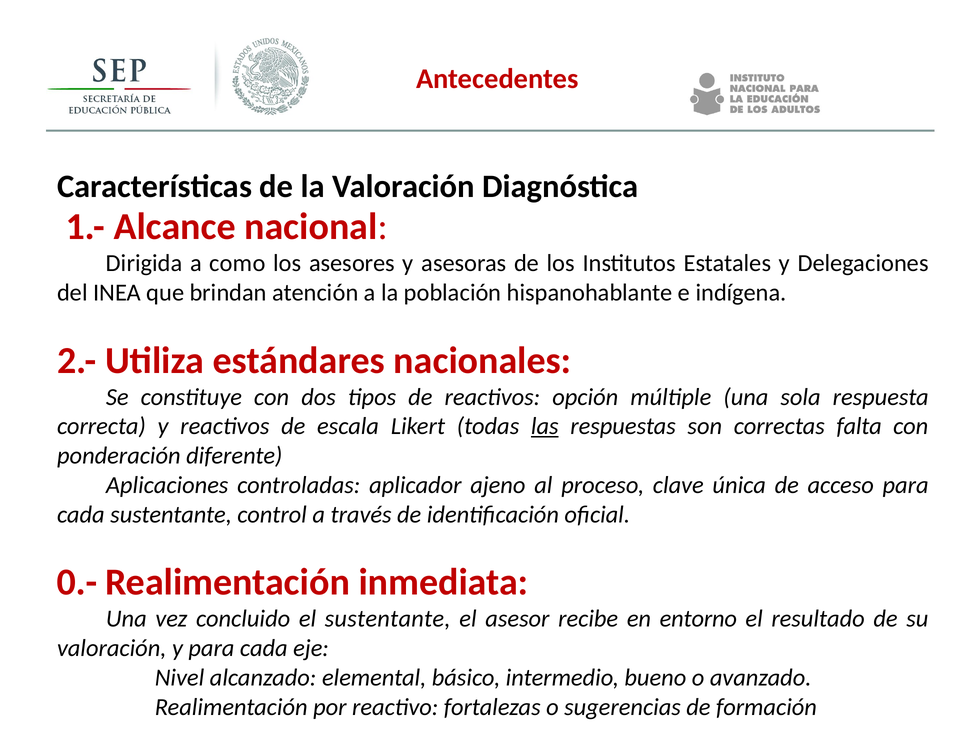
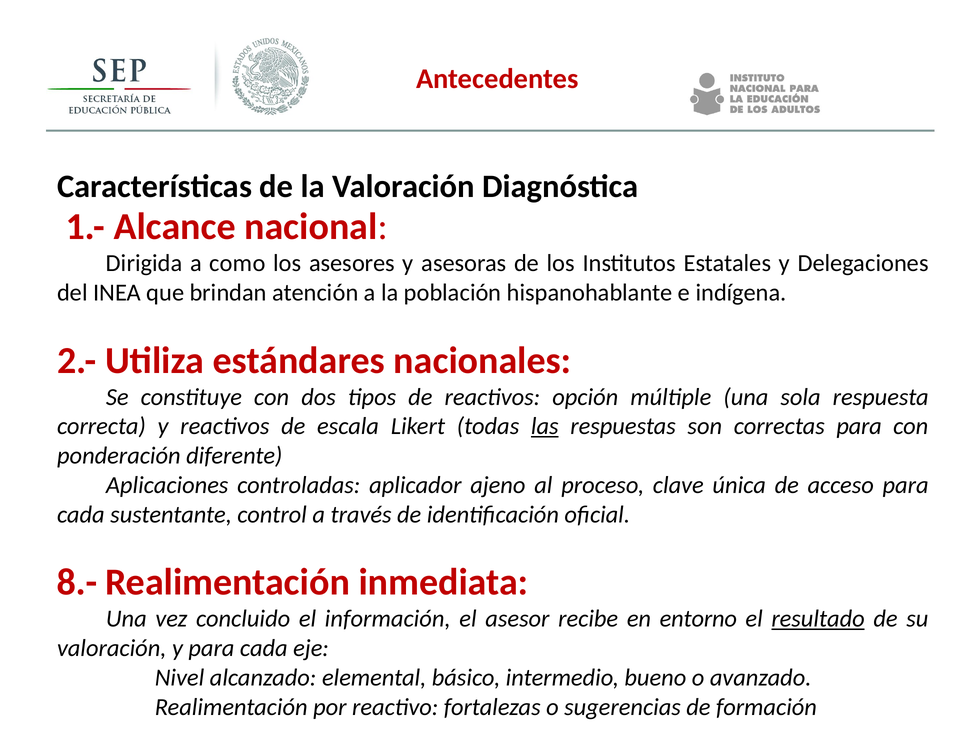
correctas falta: falta -> para (859, 426)
0.-: 0.- -> 8.- (77, 582)
el sustentante: sustentante -> información (388, 618)
resultado underline: none -> present (818, 618)
